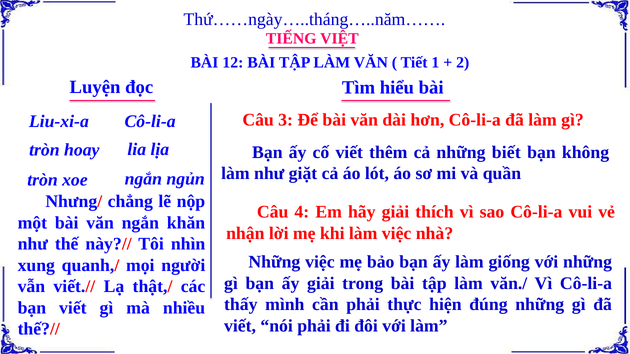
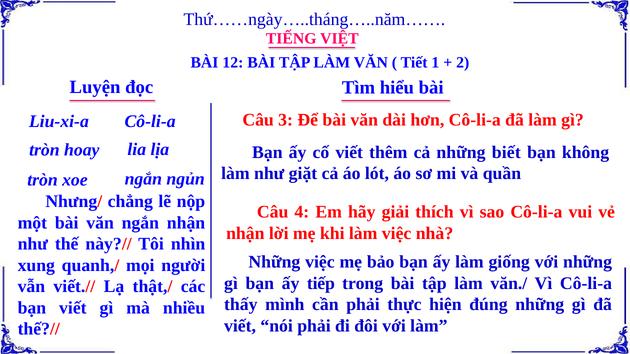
ngắn khăn: khăn -> nhận (186, 223)
ấy giải: giải -> tiếp (321, 283)
